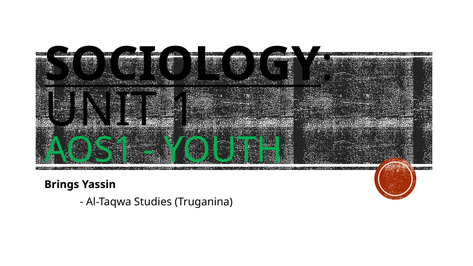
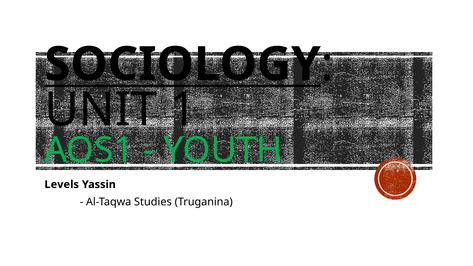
Brings: Brings -> Levels (62, 184)
